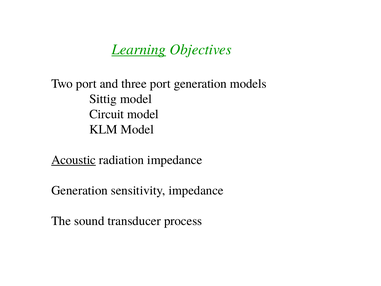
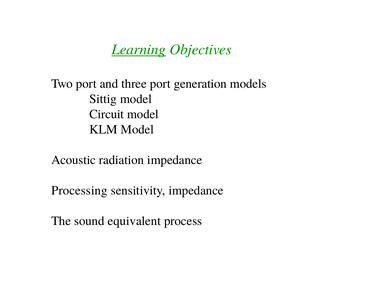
Acoustic underline: present -> none (74, 160)
Generation: Generation -> Processing (79, 190)
transducer: transducer -> equivalent (134, 221)
